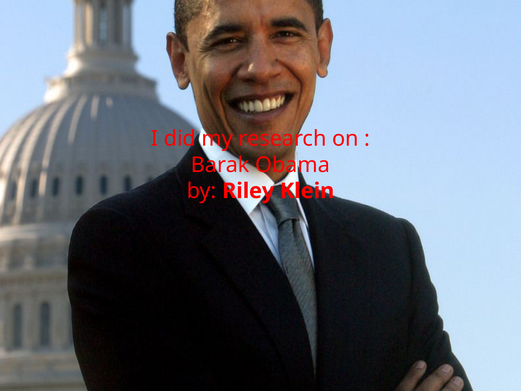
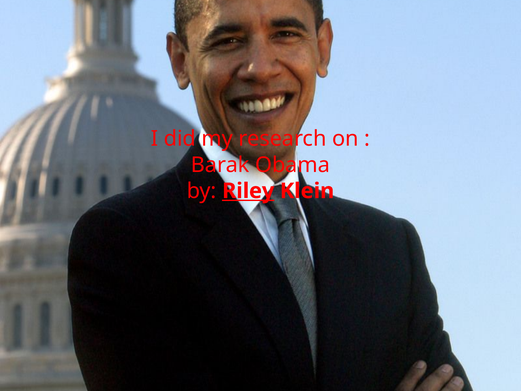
Riley underline: none -> present (248, 191)
